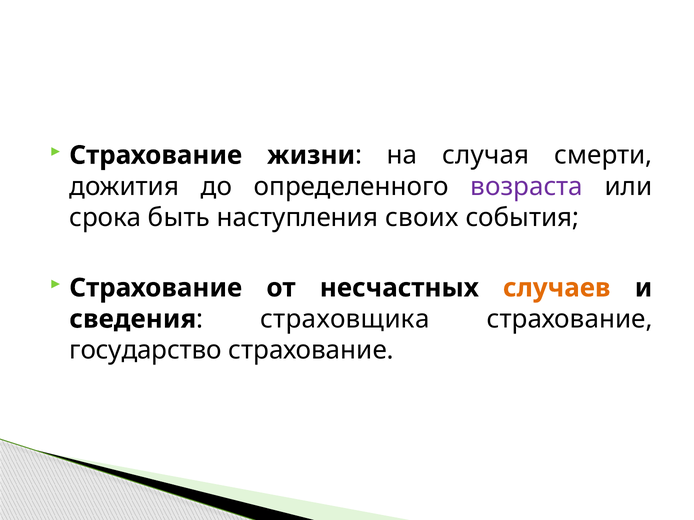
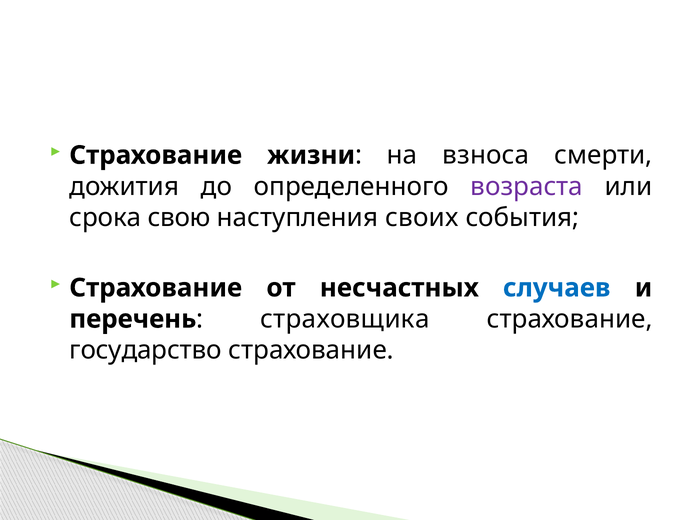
случая: случая -> взноса (486, 155)
быть: быть -> свою (179, 218)
случаев colour: orange -> blue (557, 288)
сведения: сведения -> перечень (133, 319)
